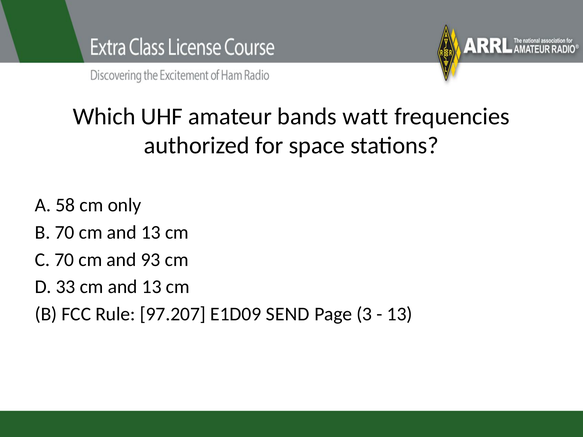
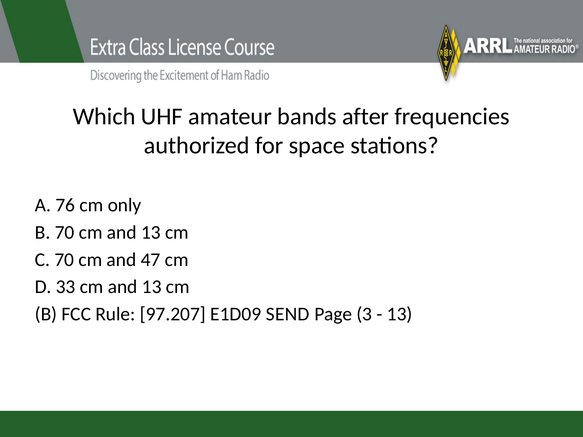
watt: watt -> after (366, 117)
58: 58 -> 76 (65, 205)
93: 93 -> 47 (151, 260)
